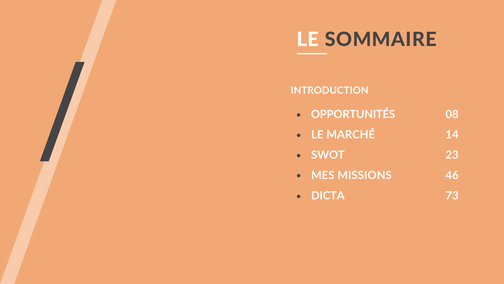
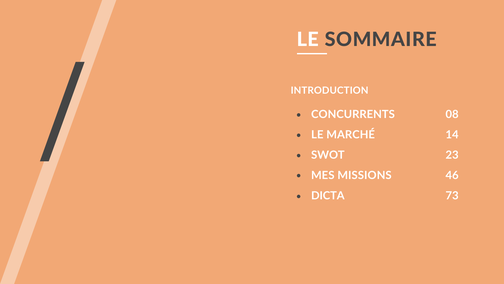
OPPORTUNITÉS: OPPORTUNITÉS -> CONCURRENTS (353, 114)
